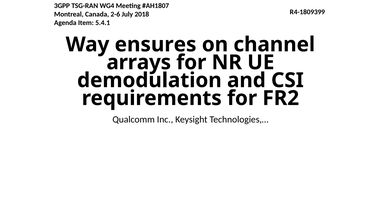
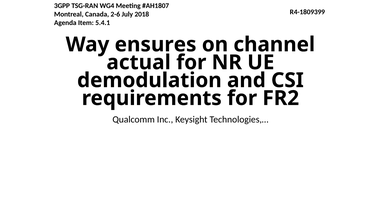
arrays: arrays -> actual (139, 62)
